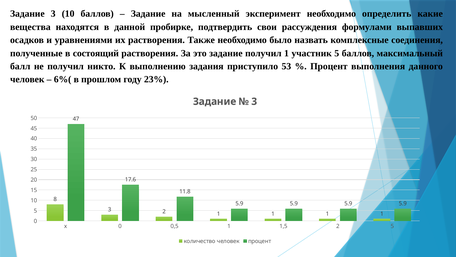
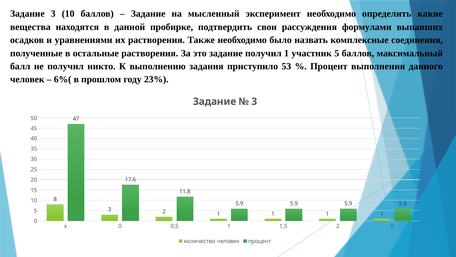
состоящий: состоящий -> остальные (96, 53)
